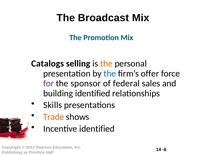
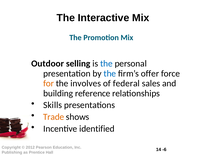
Broadcast: Broadcast -> Interactive (104, 18)
Catalogs: Catalogs -> Outdoor (48, 63)
the colour: orange -> blue (106, 63)
for colour: purple -> orange (49, 83)
sponsor: sponsor -> involves (86, 83)
building identified: identified -> reference (93, 93)
